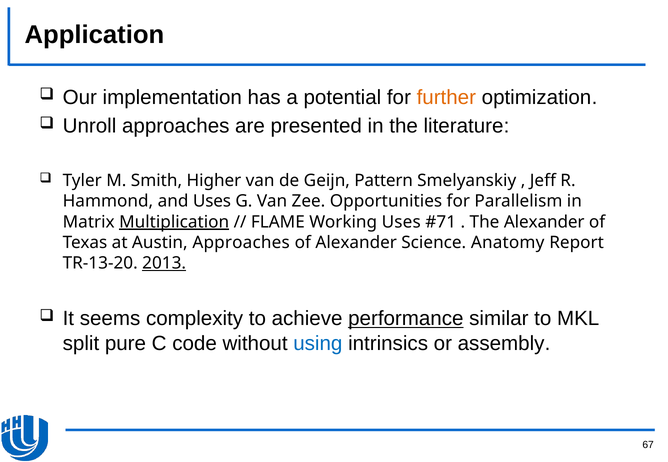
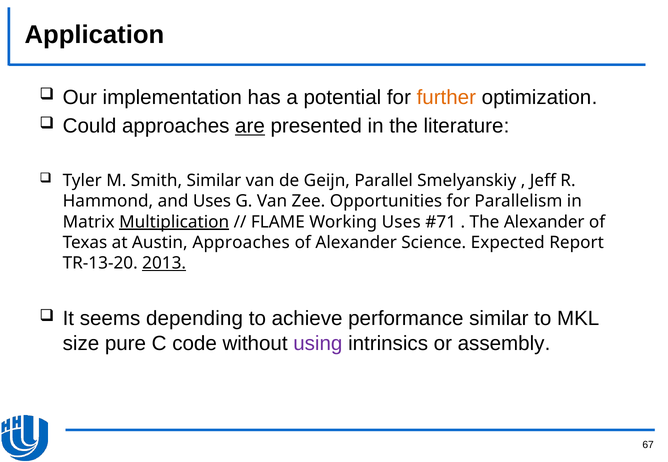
Unroll: Unroll -> Could (90, 126)
are underline: none -> present (250, 126)
Smith Higher: Higher -> Similar (214, 181)
Pattern: Pattern -> Parallel (384, 181)
Anatomy: Anatomy -> Expected (508, 243)
complexity: complexity -> depending (194, 319)
performance underline: present -> none (406, 319)
split: split -> size (81, 344)
using colour: blue -> purple (318, 344)
